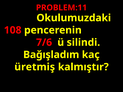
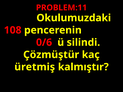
7/6: 7/6 -> 0/6 (44, 43)
Bağışladım: Bağışladım -> Çözmüştür (51, 55)
